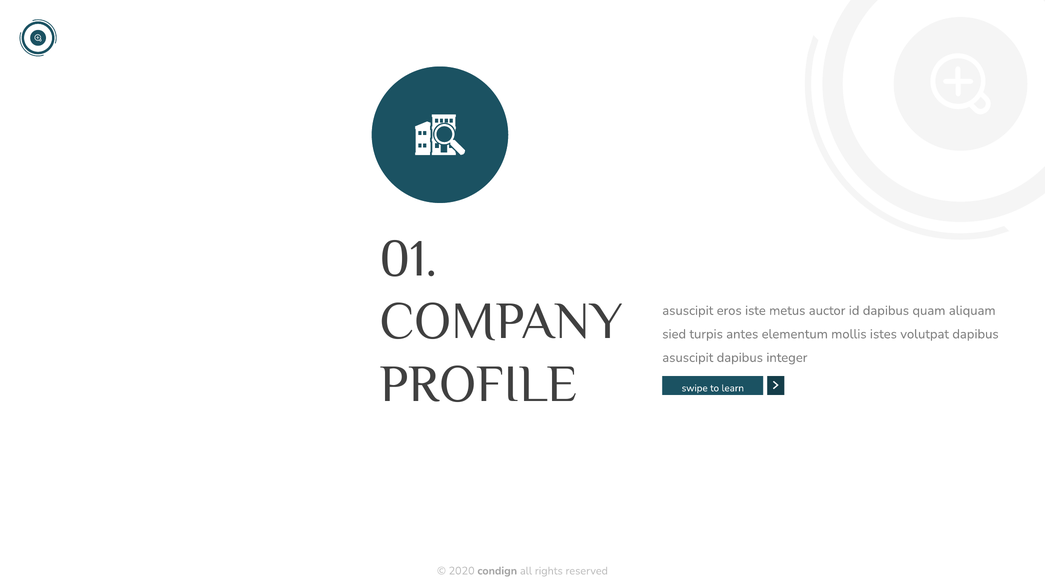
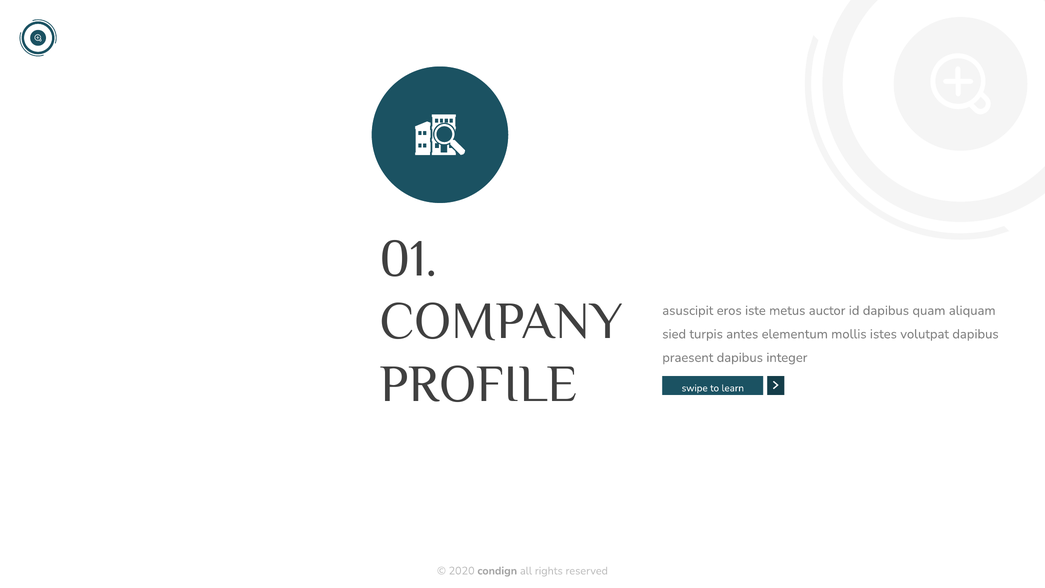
asuscipit: asuscipit -> praesent (688, 357)
